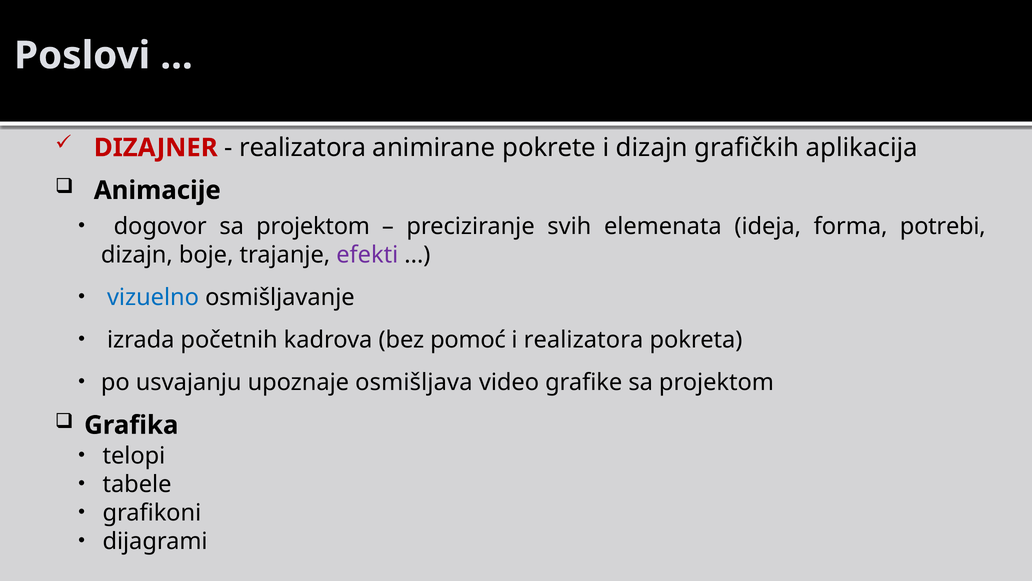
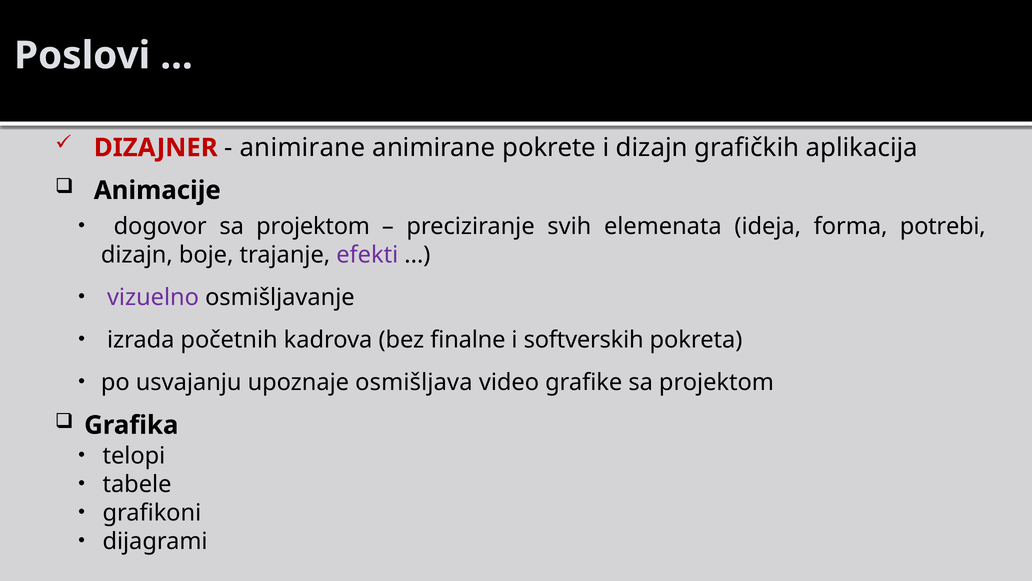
realizatora: realizatora -> animirane (302, 148)
vizuelno colour: blue -> purple (153, 297)
pomoć: pomoć -> finalne (468, 340)
i realizatora: realizatora -> softverskih (584, 340)
